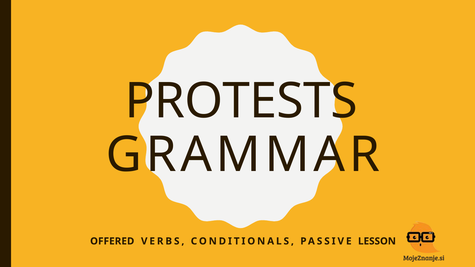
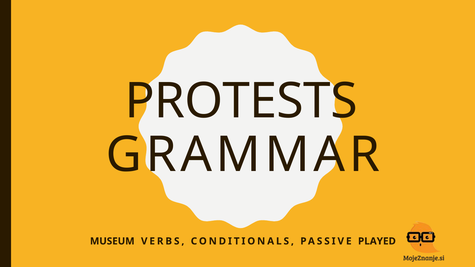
OFFERED: OFFERED -> MUSEUM (112, 241)
LESSON: LESSON -> PLAYED (377, 241)
